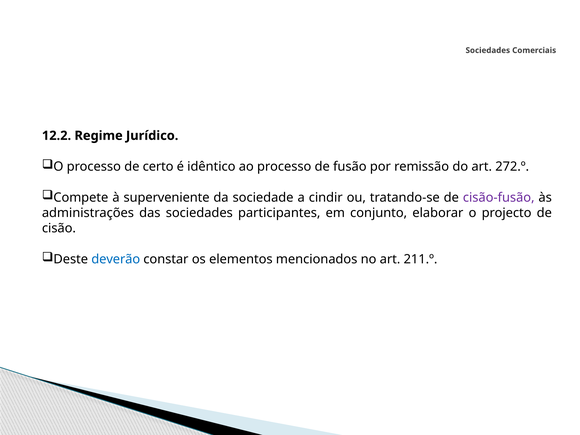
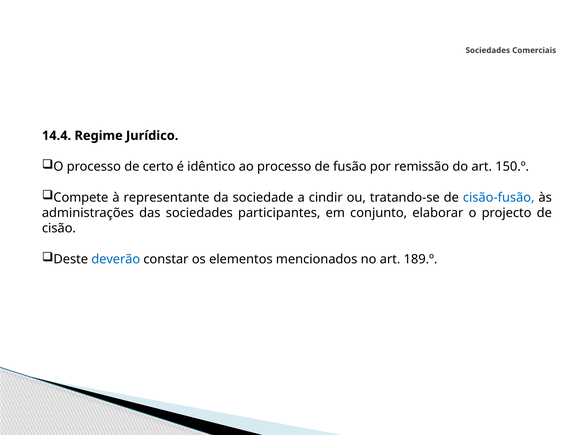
12.2: 12.2 -> 14.4 (57, 136)
272.º: 272.º -> 150.º (512, 167)
superveniente: superveniente -> representante (167, 197)
cisão-fusão colour: purple -> blue (499, 197)
211.º: 211.º -> 189.º (421, 259)
